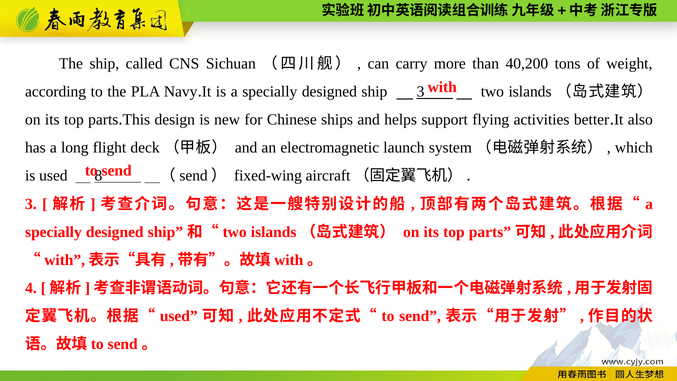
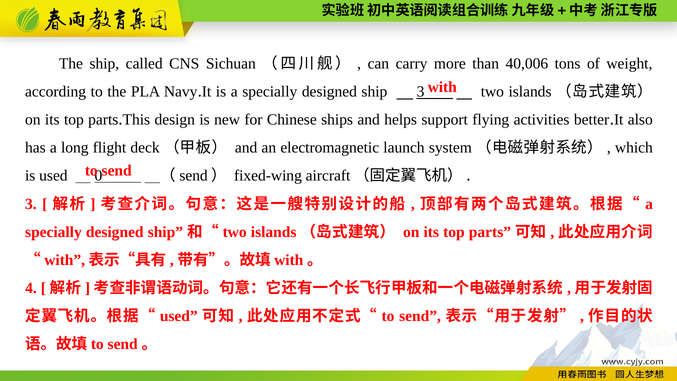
40,200: 40,200 -> 40,006 (527, 64)
8: 8 -> 0 (98, 175)
